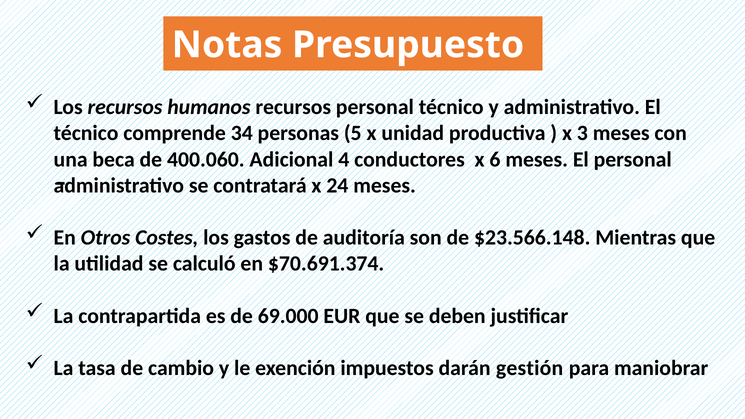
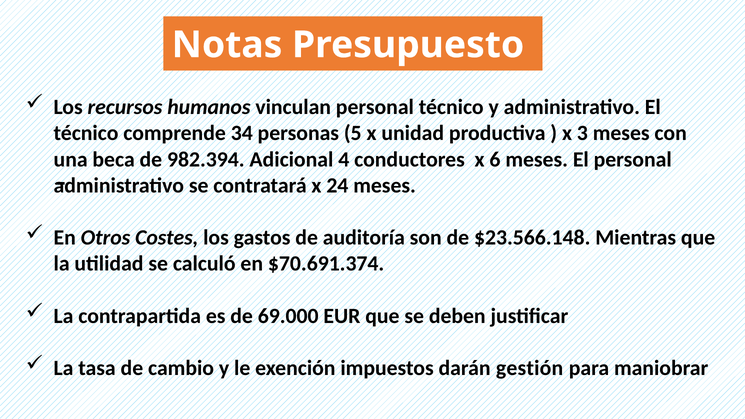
humanos recursos: recursos -> vinculan (293, 107)
400.060: 400.060 -> 982.394 (206, 159)
